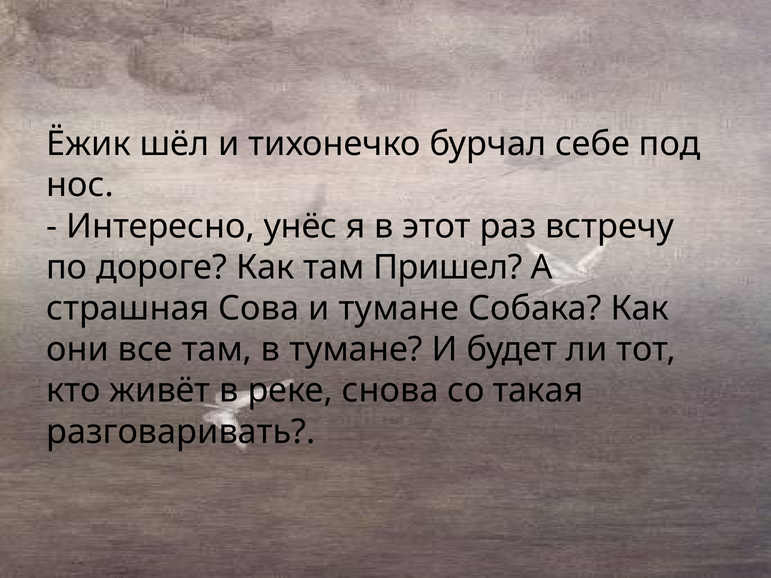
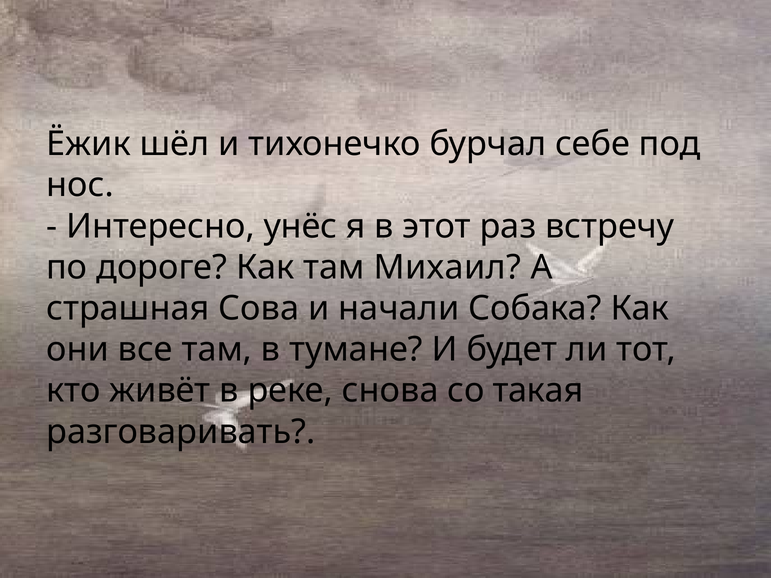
Пришел: Пришел -> Михаил (448, 267)
и тумане: тумане -> начали (399, 309)
